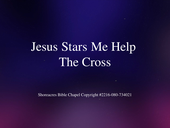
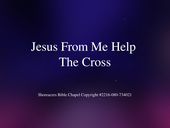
Stars: Stars -> From (75, 46)
